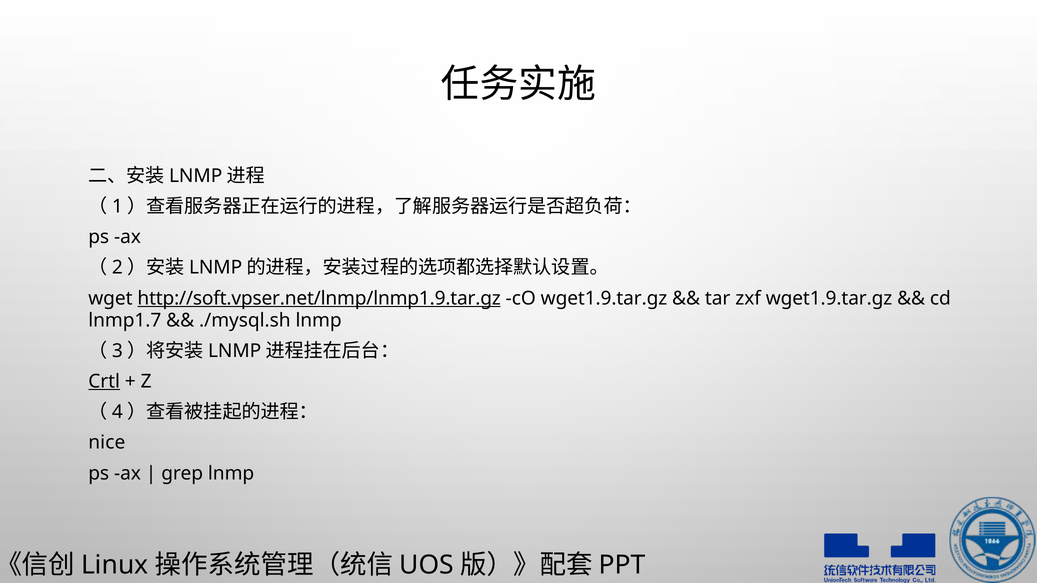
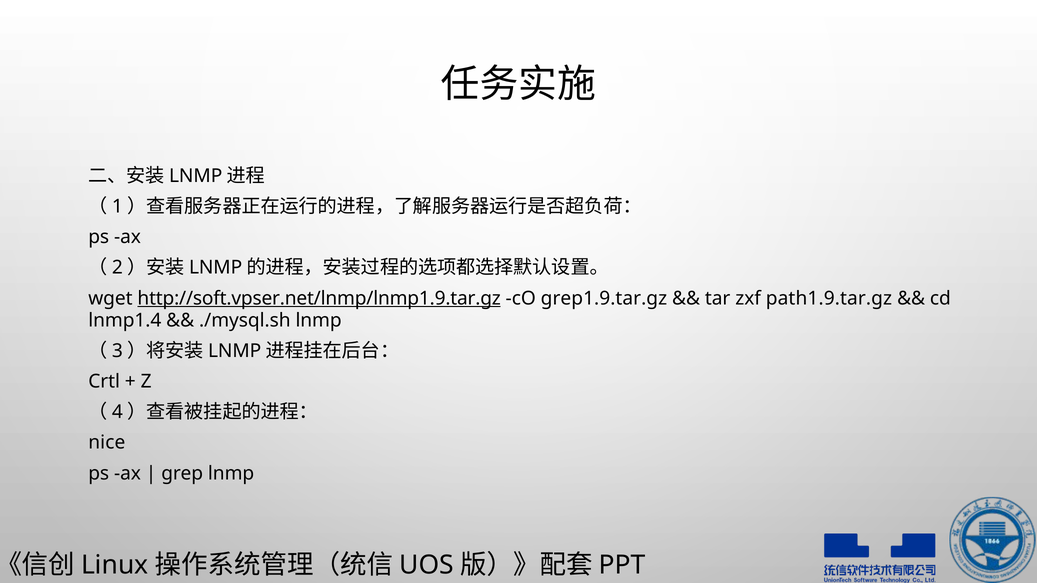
cO wget1.9.tar.gz: wget1.9.tar.gz -> grep1.9.tar.gz (604, 298)
zxf wget1.9.tar.gz: wget1.9.tar.gz -> path1.9.tar.gz (829, 298)
lnmp1.7: lnmp1.7 -> lnmp1.4 (125, 320)
Crtl underline: present -> none (104, 382)
